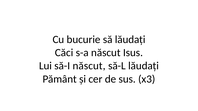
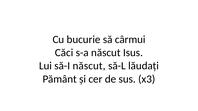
să lăudați: lăudați -> cârmui (130, 40)
